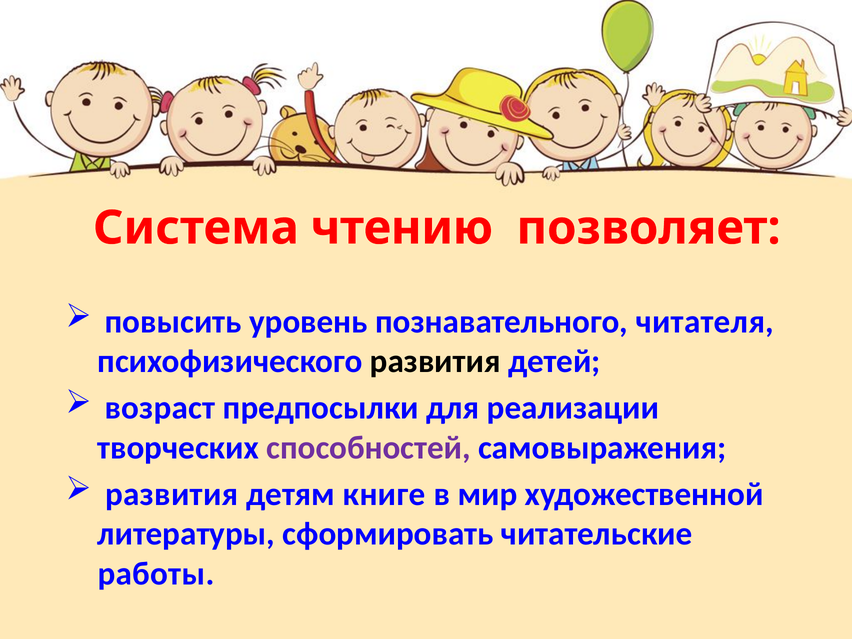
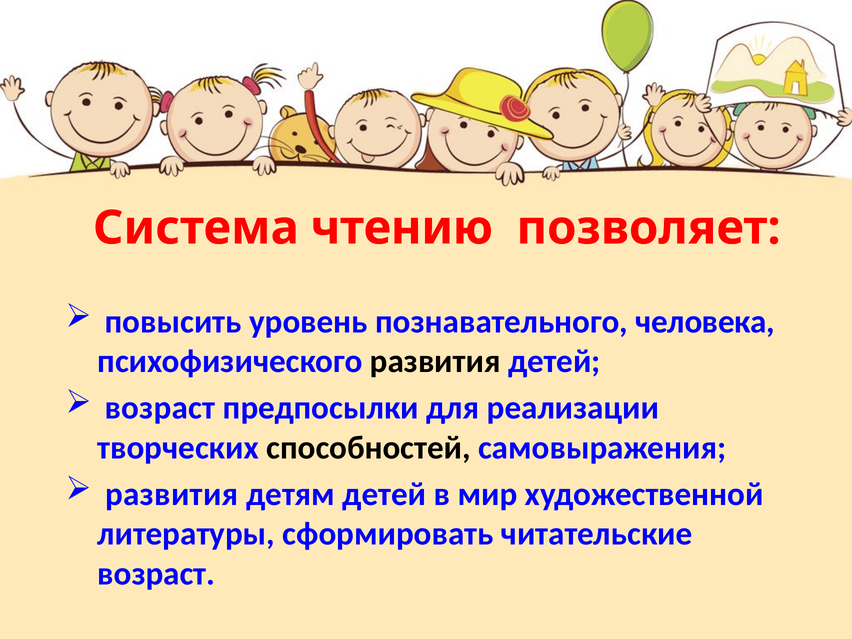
читателя: читателя -> человека (705, 322)
способностей colour: purple -> black (368, 448)
детям книге: книге -> детей (384, 494)
работы: работы -> возраст (156, 574)
